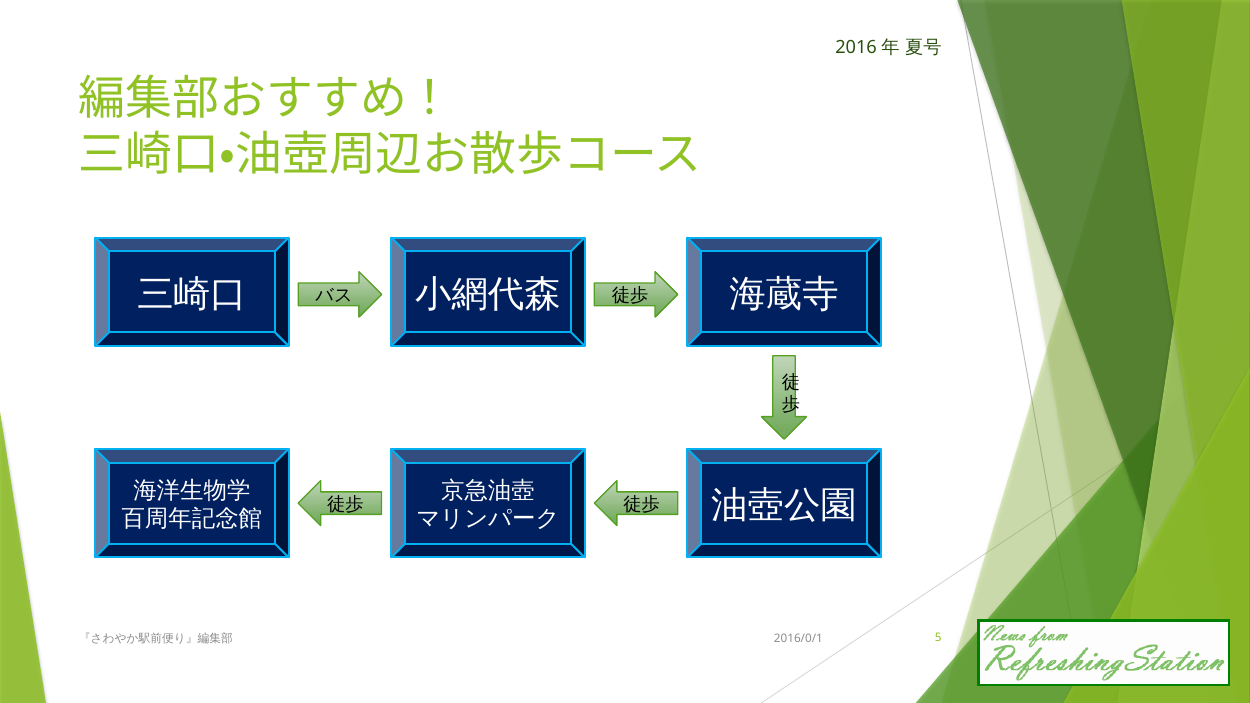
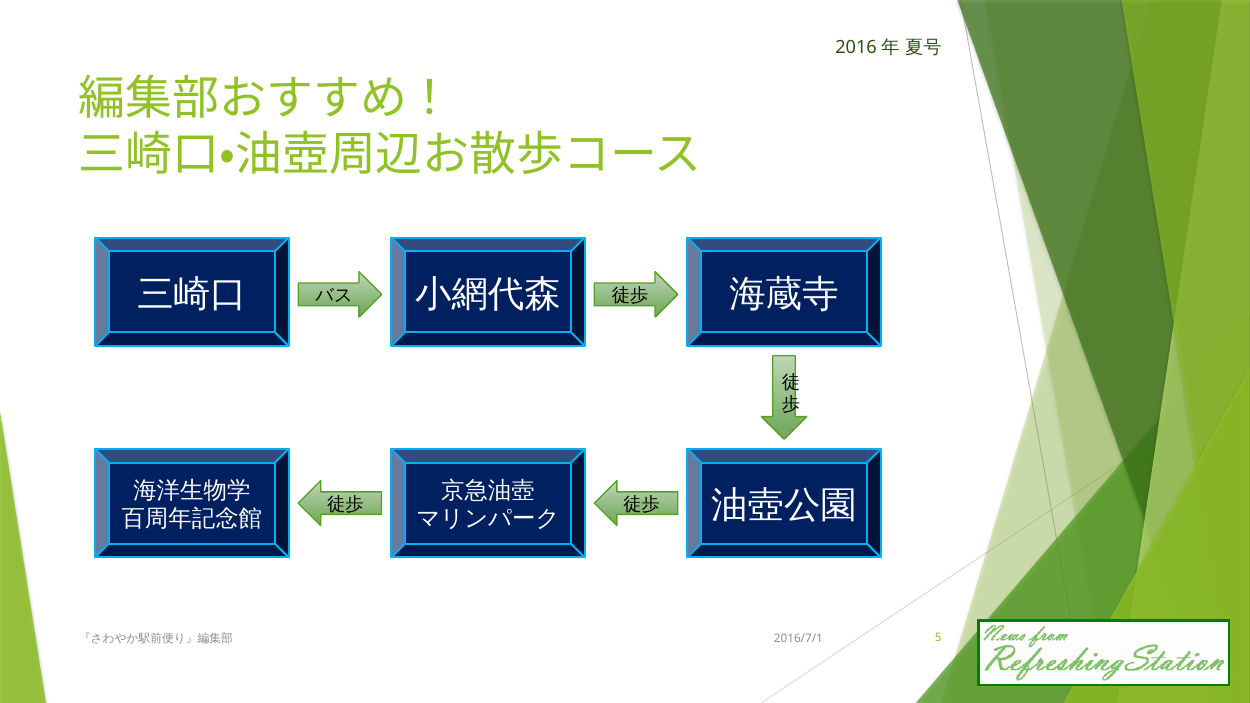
2016/0/1: 2016/0/1 -> 2016/7/1 (798, 639)
